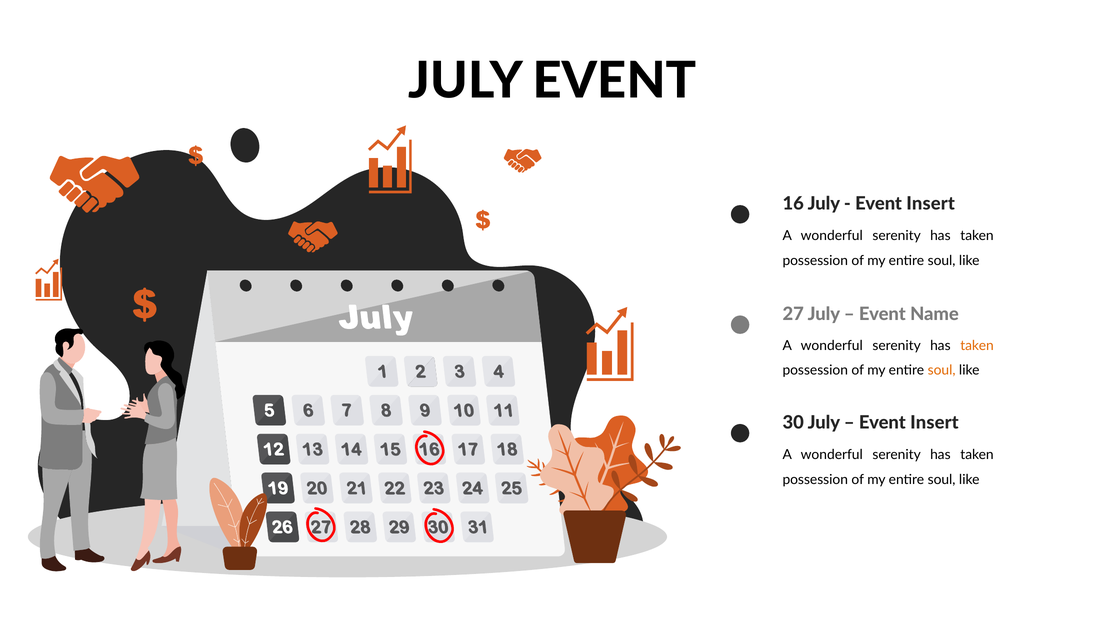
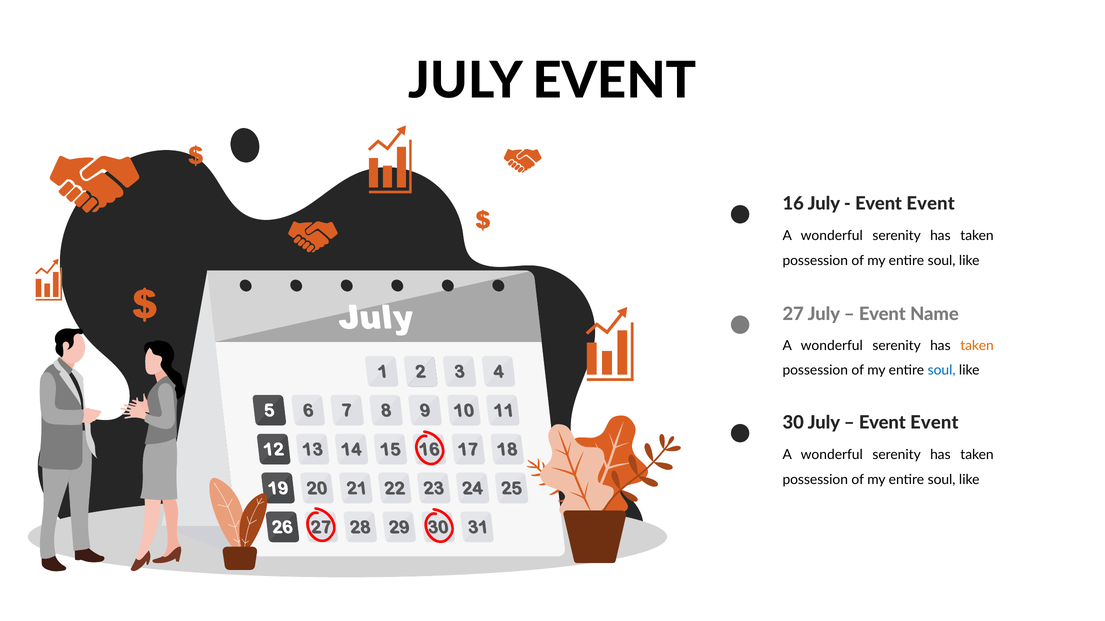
Insert: Insert -> Event (931, 204)
soul colour: orange -> blue (942, 371)
Insert: Insert -> Event (934, 423)
